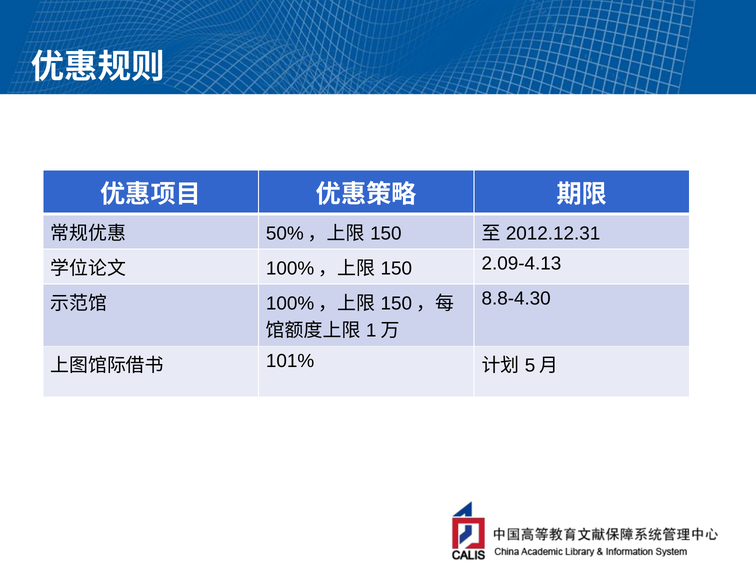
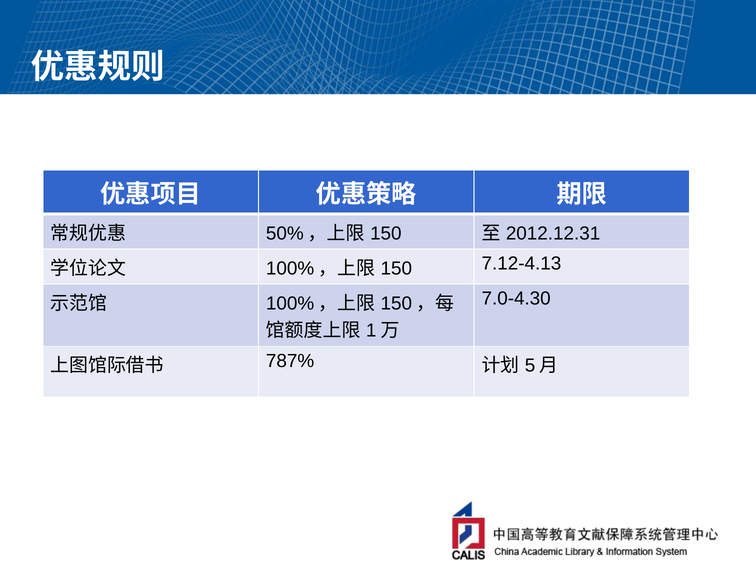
2.09-4.13: 2.09-4.13 -> 7.12-4.13 (521, 264)
8.8-4.30: 8.8-4.30 -> 7.0-4.30 (516, 299)
101%: 101% -> 787% (290, 361)
